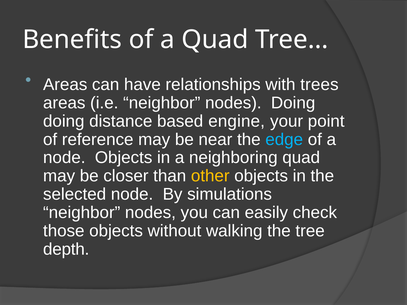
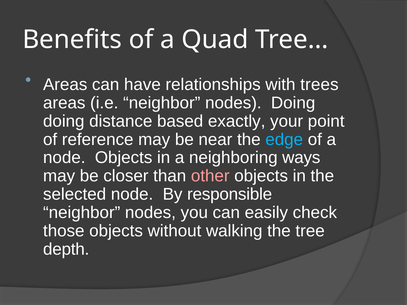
engine: engine -> exactly (237, 121)
neighboring quad: quad -> ways (301, 158)
other colour: yellow -> pink (210, 176)
simulations: simulations -> responsible (230, 194)
